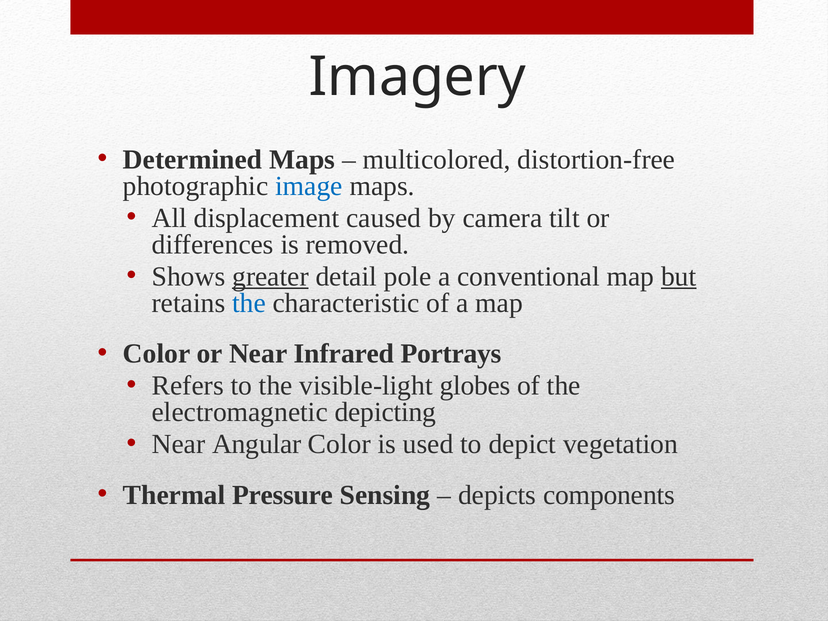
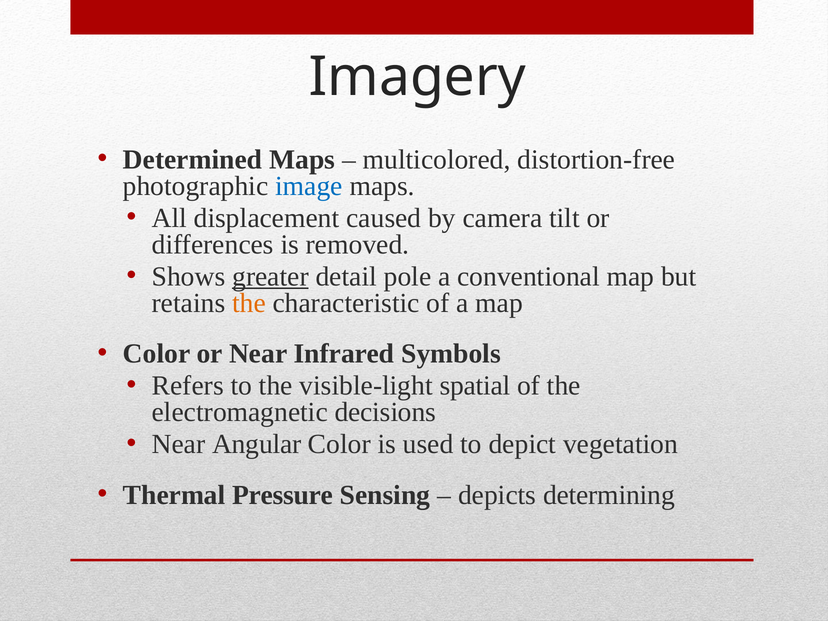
but underline: present -> none (679, 277)
the colour: blue -> orange (249, 303)
Portrays: Portrays -> Symbols (451, 354)
globes: globes -> spatial (475, 386)
depicting: depicting -> decisions (385, 412)
components: components -> determining (609, 495)
